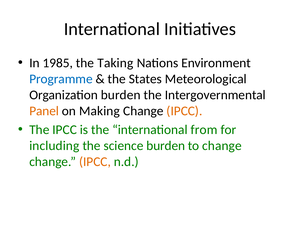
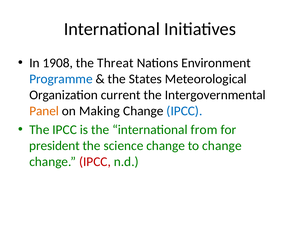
1985: 1985 -> 1908 (58, 63)
Taking: Taking -> Threat (115, 63)
Organization burden: burden -> current (121, 95)
IPCC colour: orange -> blue (184, 111)
including: including -> president (54, 146)
science burden: burden -> change (166, 146)
IPCC colour: orange -> red (95, 162)
